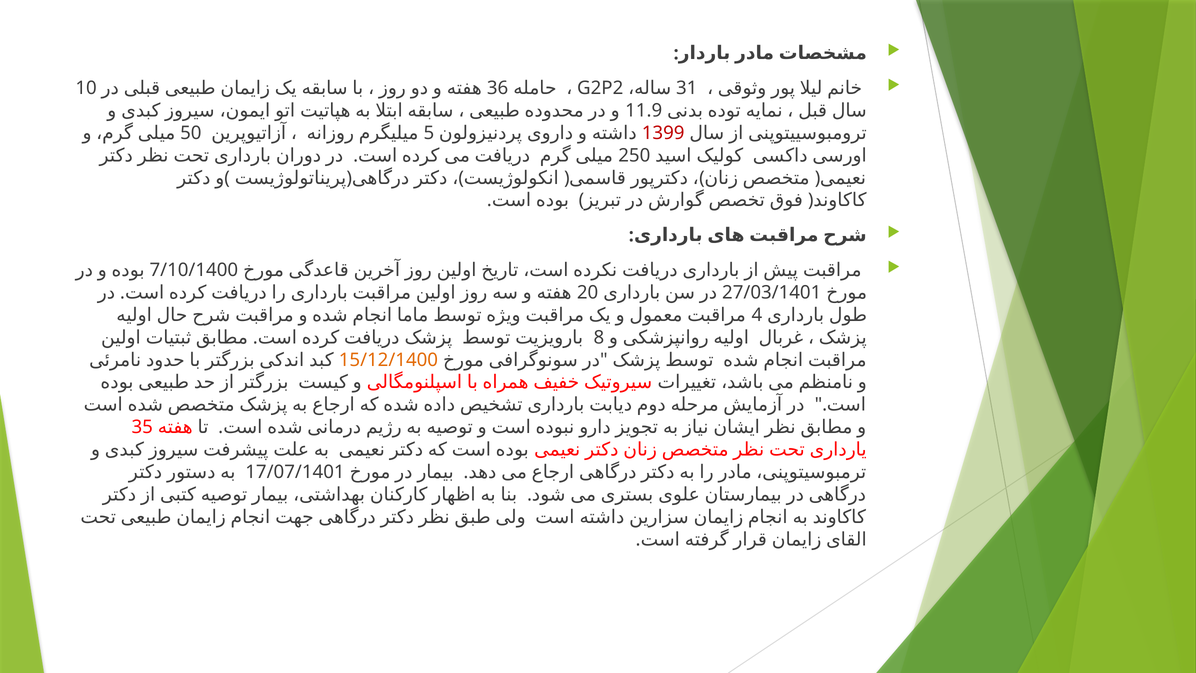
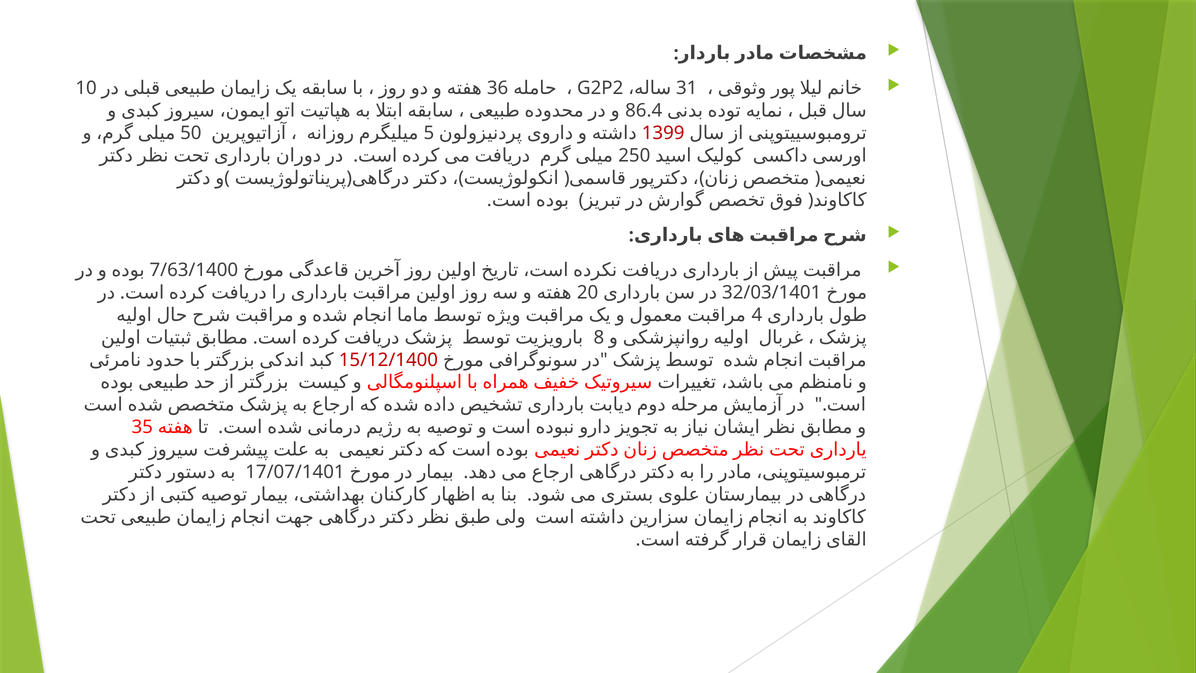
11.9: 11.9 -> 86.4 (644, 111)
7/10/1400: 7/10/1400 -> 7/63/1400 (194, 270)
27/03/1401: 27/03/1401 -> 32/03/1401 (772, 292)
15/12/1400 colour: orange -> red (388, 360)
